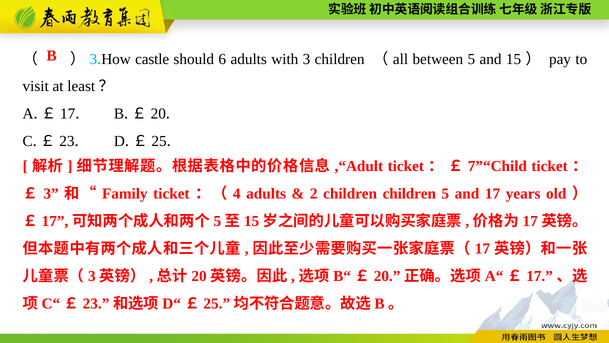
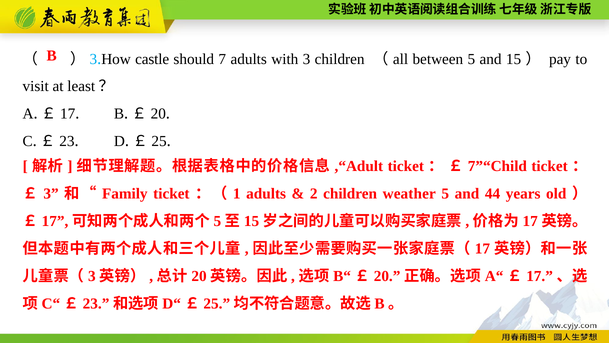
6: 6 -> 7 (222, 59)
4: 4 -> 1 (237, 194)
children children: children -> weather (409, 194)
and 17: 17 -> 44 (493, 194)
